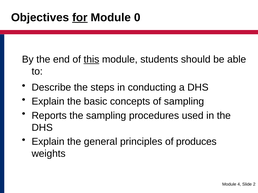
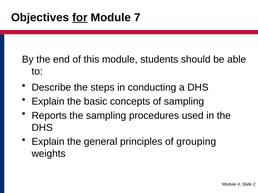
0: 0 -> 7 (137, 17)
this underline: present -> none (91, 60)
produces: produces -> grouping (196, 142)
